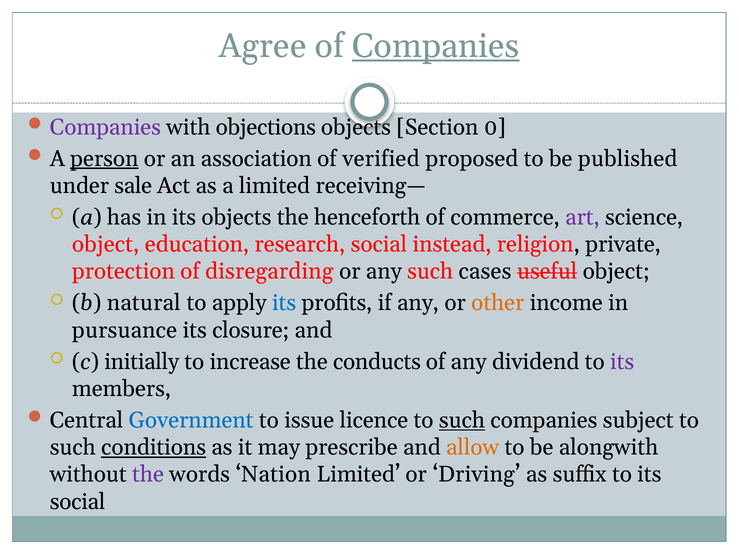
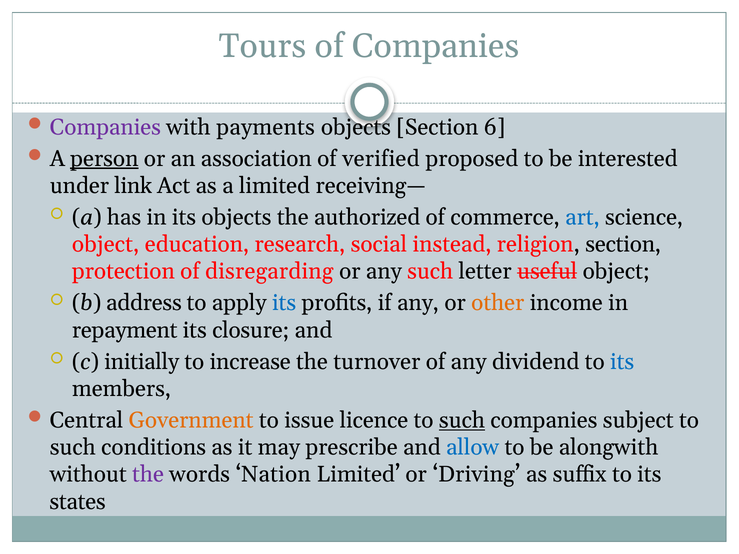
Agree: Agree -> Tours (263, 46)
Companies underline: present -> none (436, 46)
objections: objections -> payments (266, 127)
0: 0 -> 6 (495, 127)
published: published -> interested (628, 159)
sale: sale -> link (133, 186)
henceforth: henceforth -> authorized (367, 217)
art colour: purple -> blue (583, 217)
religion private: private -> section (623, 244)
cases: cases -> letter (485, 272)
natural: natural -> address (144, 303)
pursuance: pursuance -> repayment (125, 330)
conducts: conducts -> turnover (377, 362)
its colour: purple -> blue (622, 362)
Government colour: blue -> orange (191, 421)
conditions underline: present -> none (154, 448)
allow colour: orange -> blue (473, 448)
social: social -> states (78, 502)
